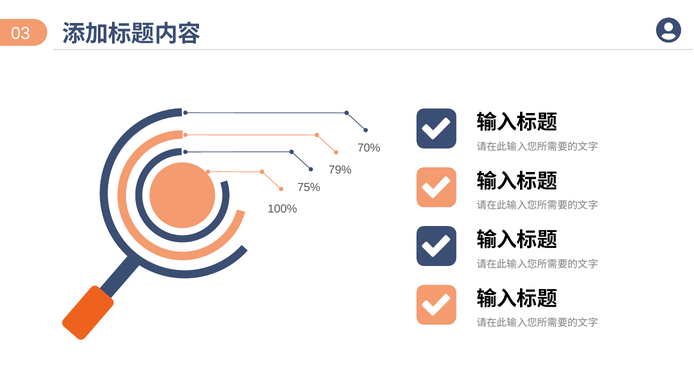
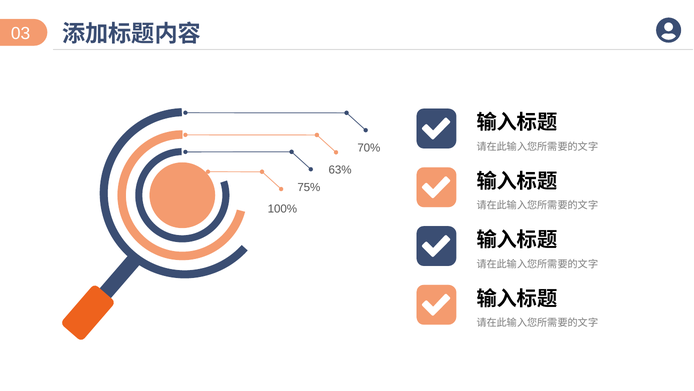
79%: 79% -> 63% (340, 170)
